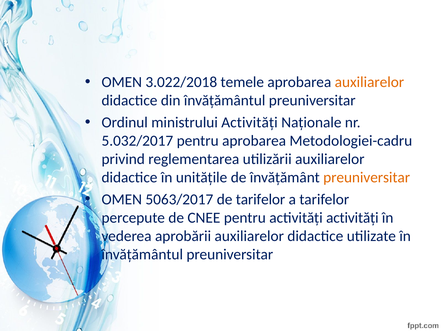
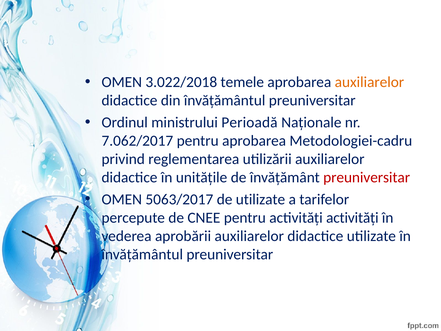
ministrului Activități: Activități -> Perioadă (249, 122)
5.032/2017: 5.032/2017 -> 7.062/2017 (137, 141)
preuniversitar colour: orange -> red (367, 177)
de tarifelor: tarifelor -> utilizate (260, 199)
